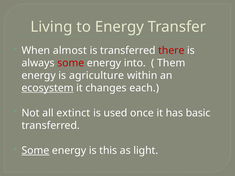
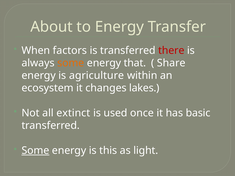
Living: Living -> About (52, 27)
almost: almost -> factors (70, 50)
some colour: red -> orange (71, 63)
into: into -> that (135, 63)
Them: Them -> Share (171, 63)
ecosystem underline: present -> none (48, 88)
each: each -> lakes (144, 88)
